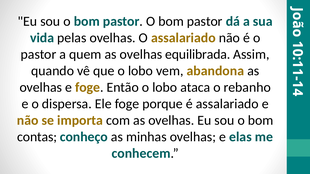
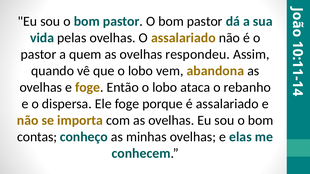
equilibrada: equilibrada -> respondeu (198, 54)
